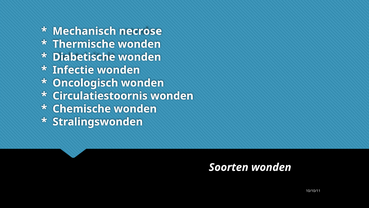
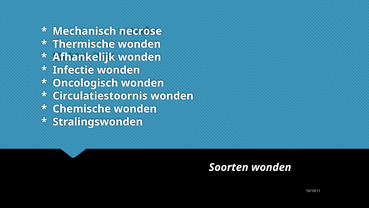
Diabetische: Diabetische -> Afhankelijk (84, 57)
